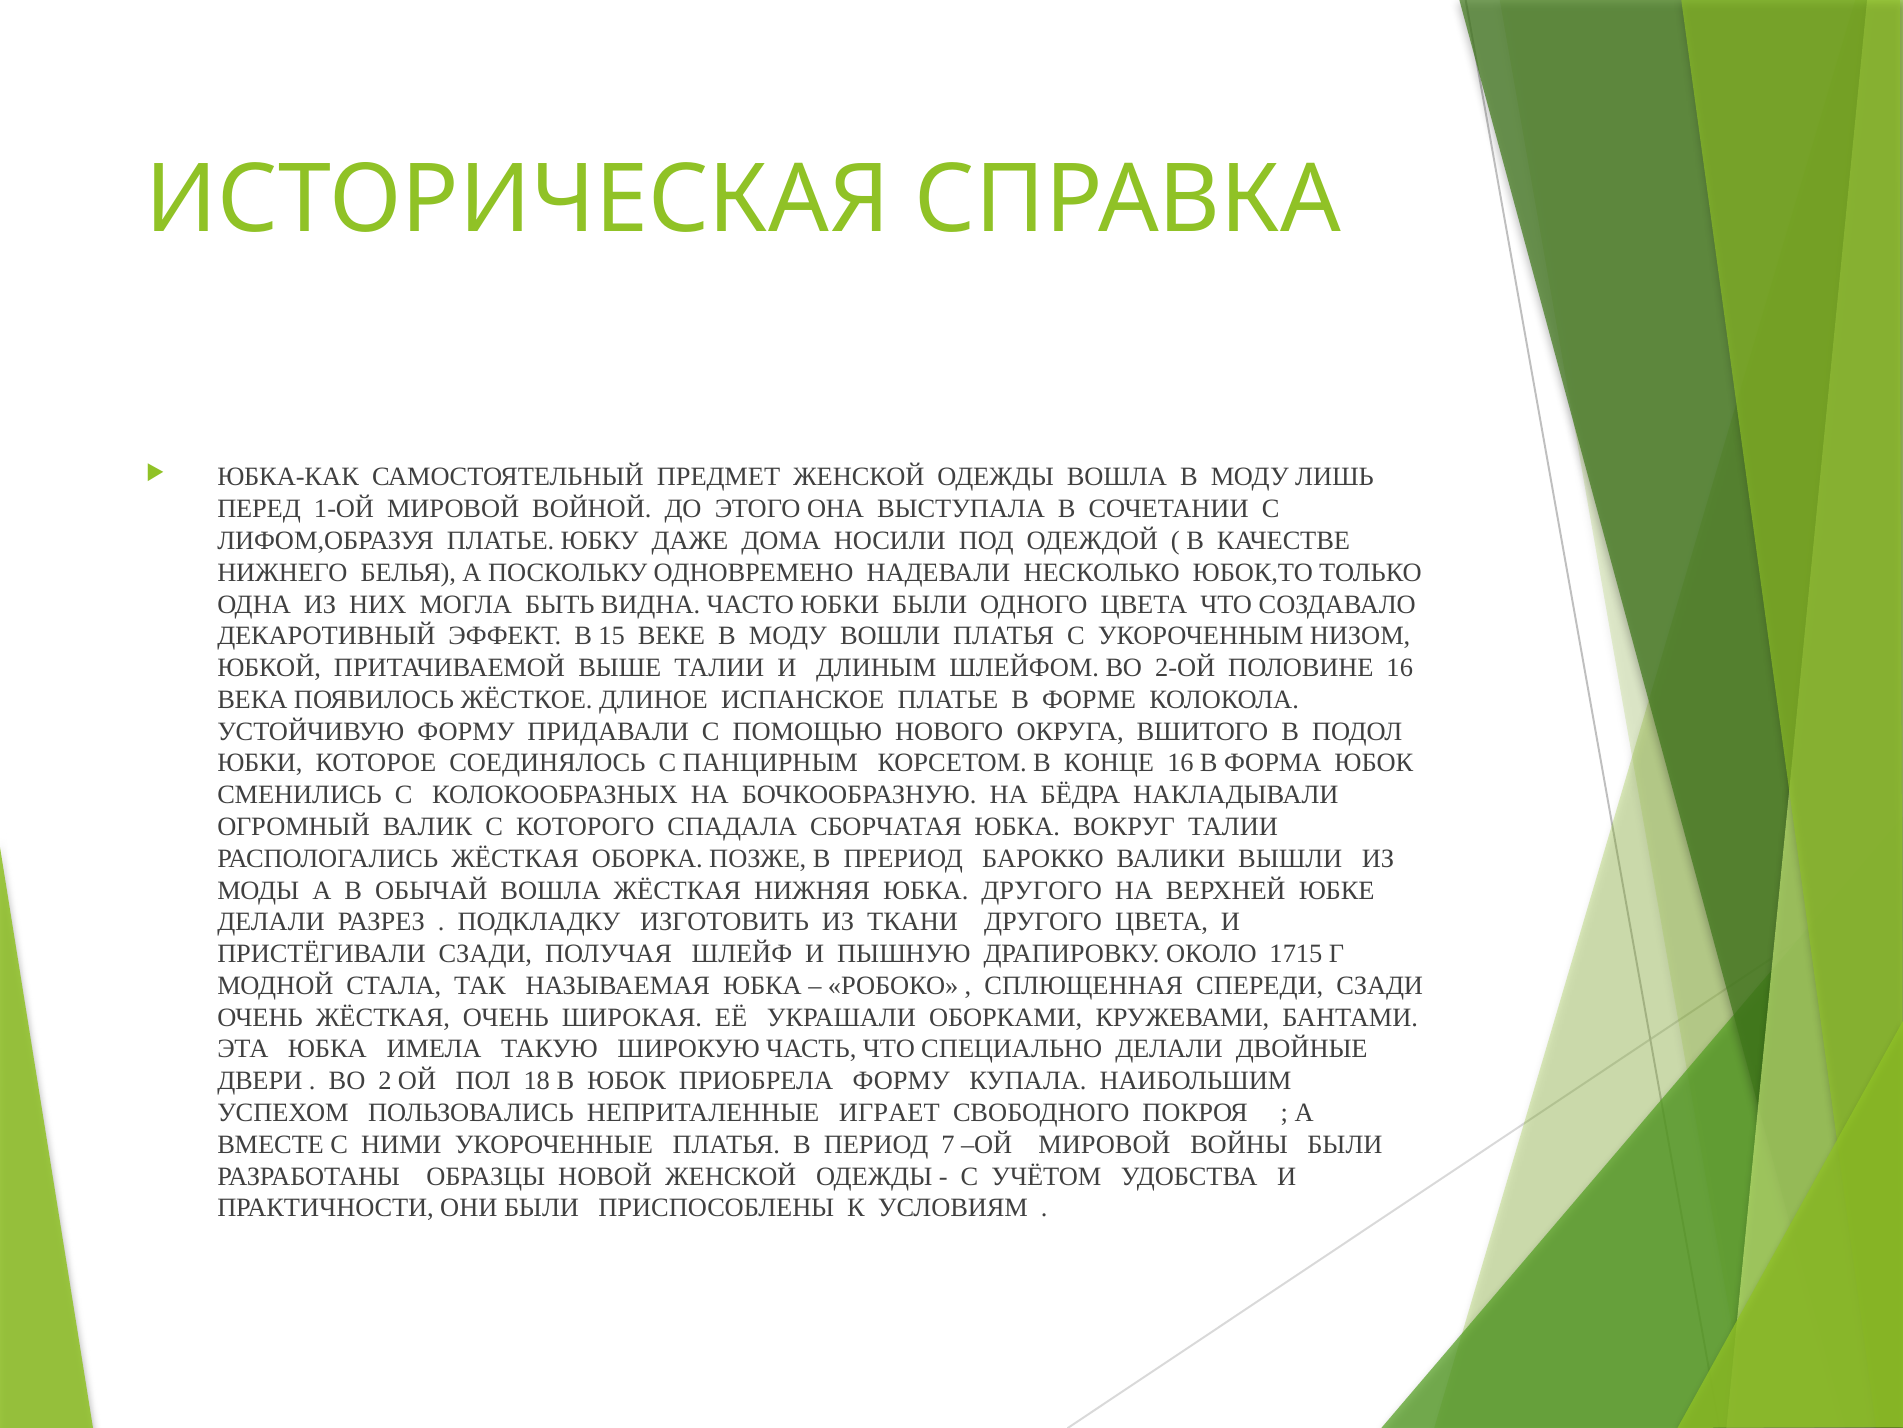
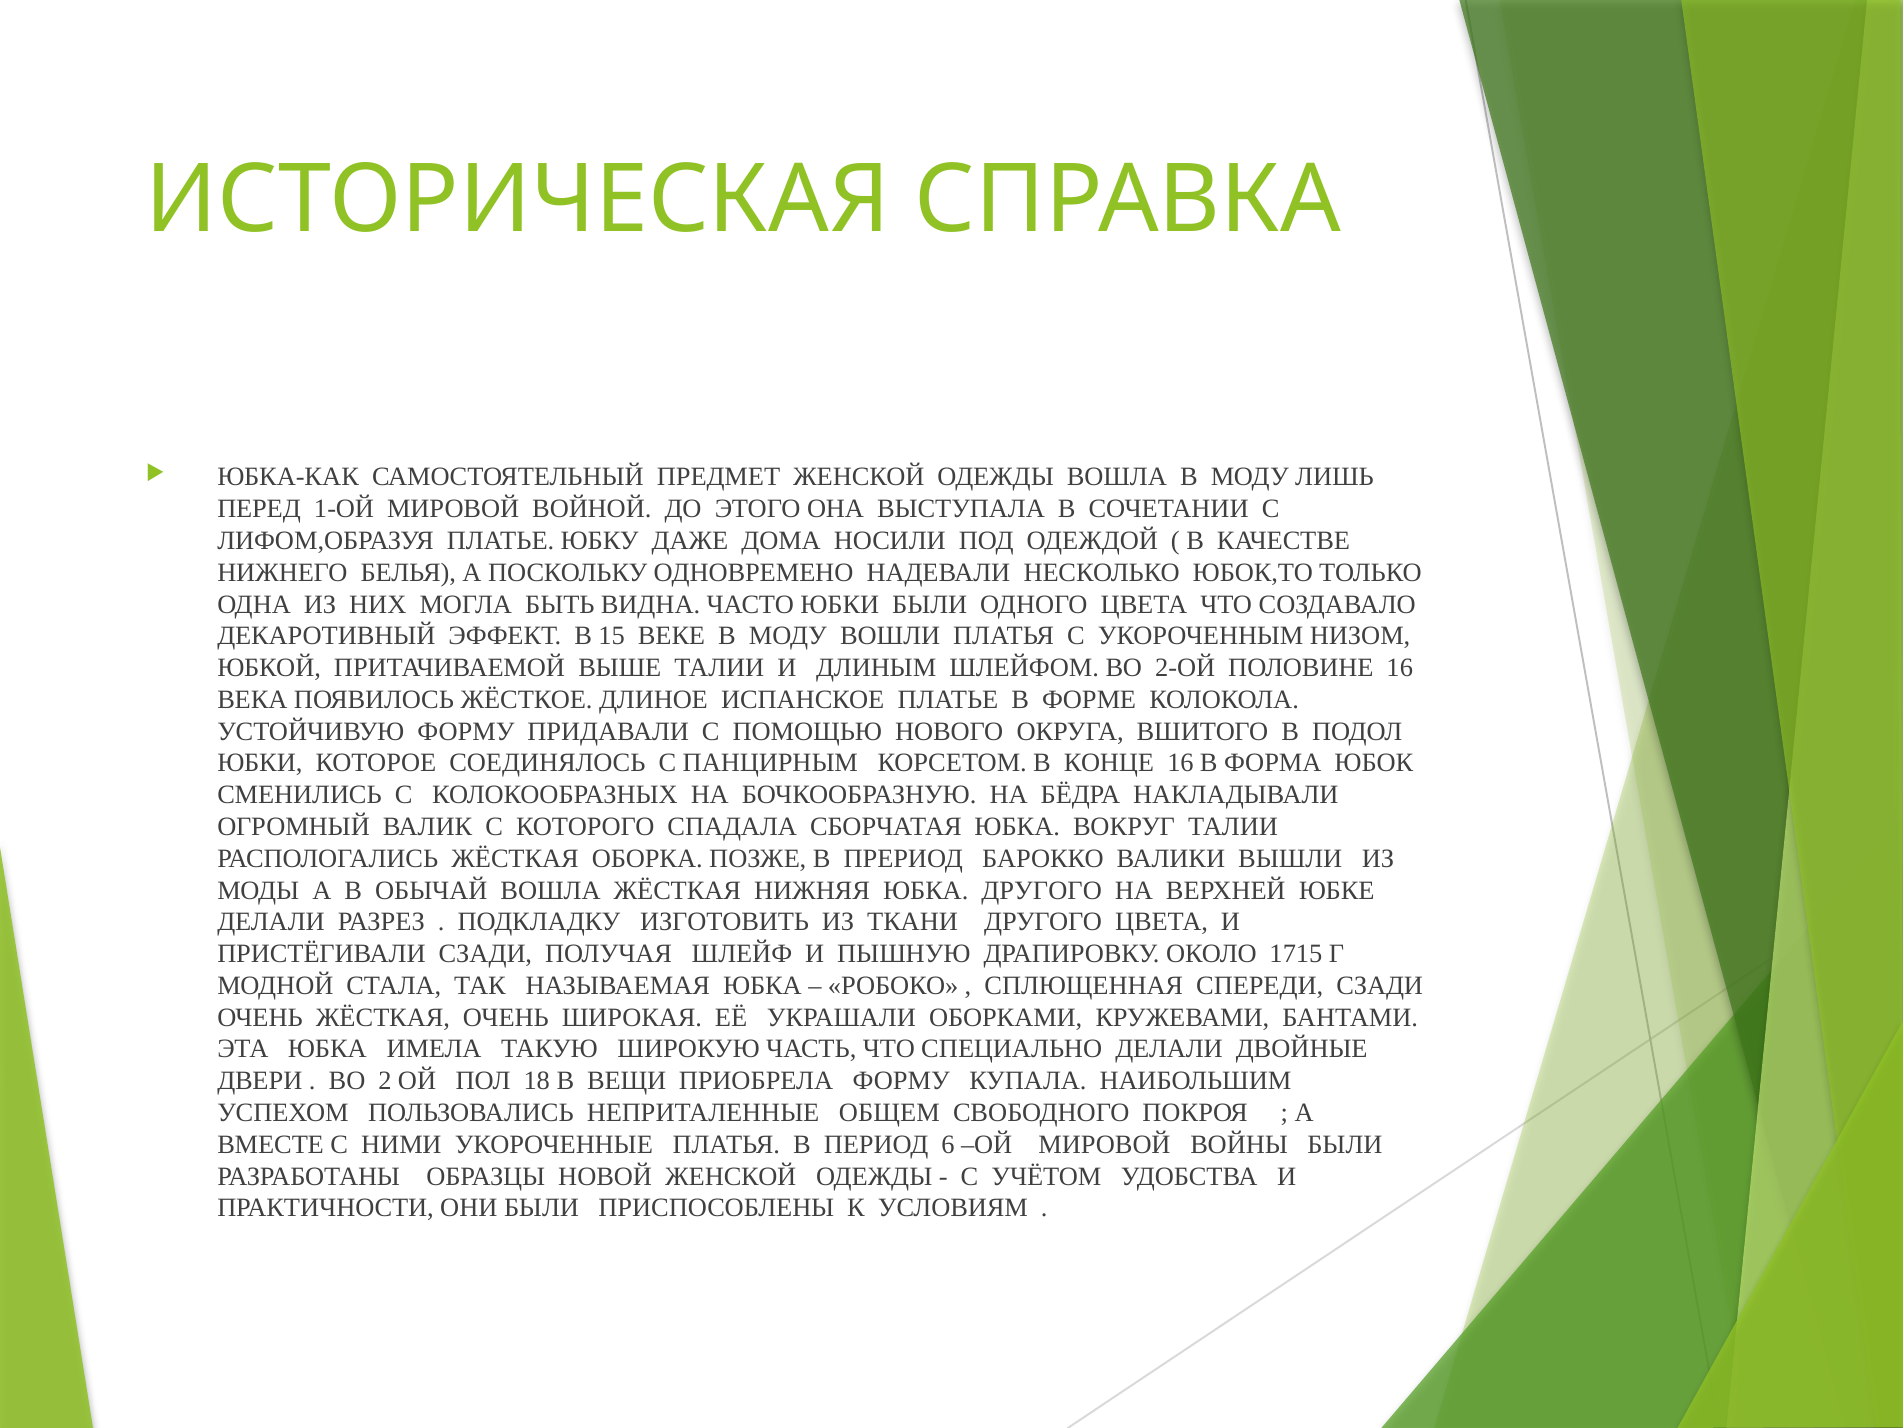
В ЮБОК: ЮБОК -> ВЕЩИ (627, 1080)
ИГРАЕТ: ИГРАЕТ -> ОБЩЕМ (889, 1112)
7: 7 -> 6 (948, 1144)
